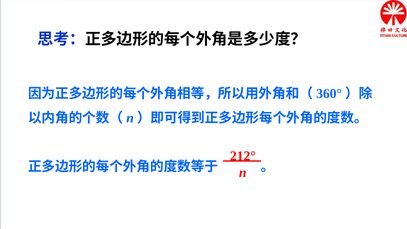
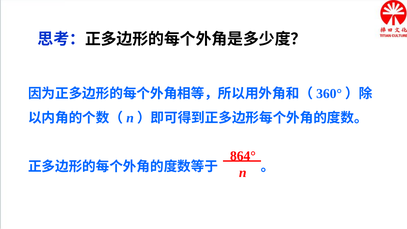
212°: 212° -> 864° (243, 156)
